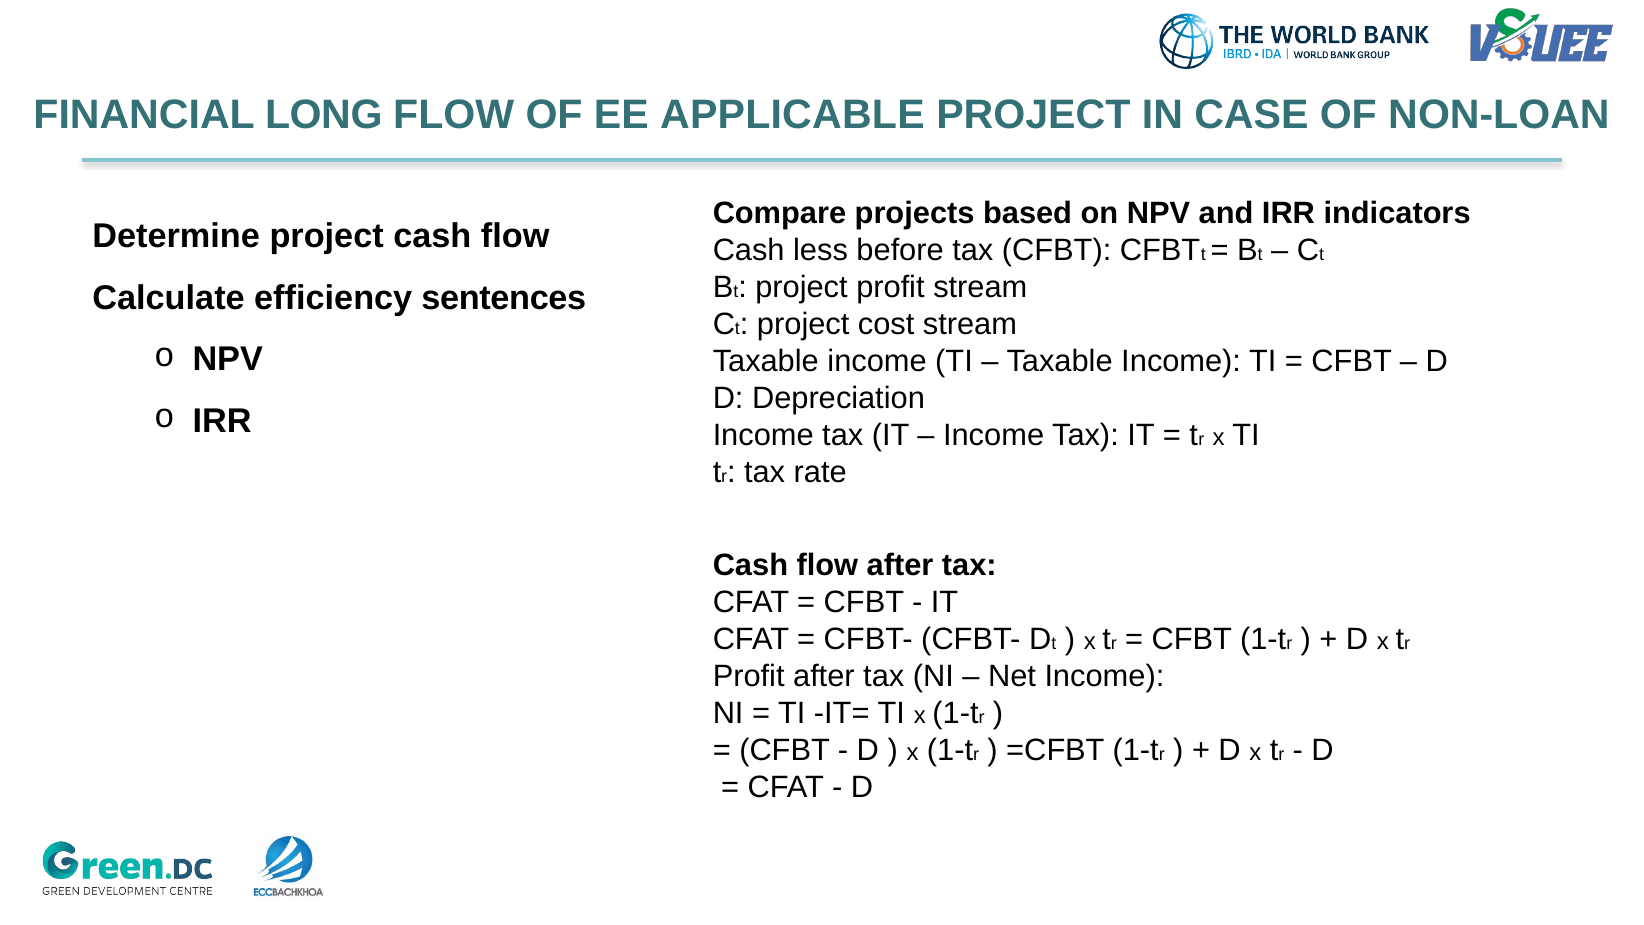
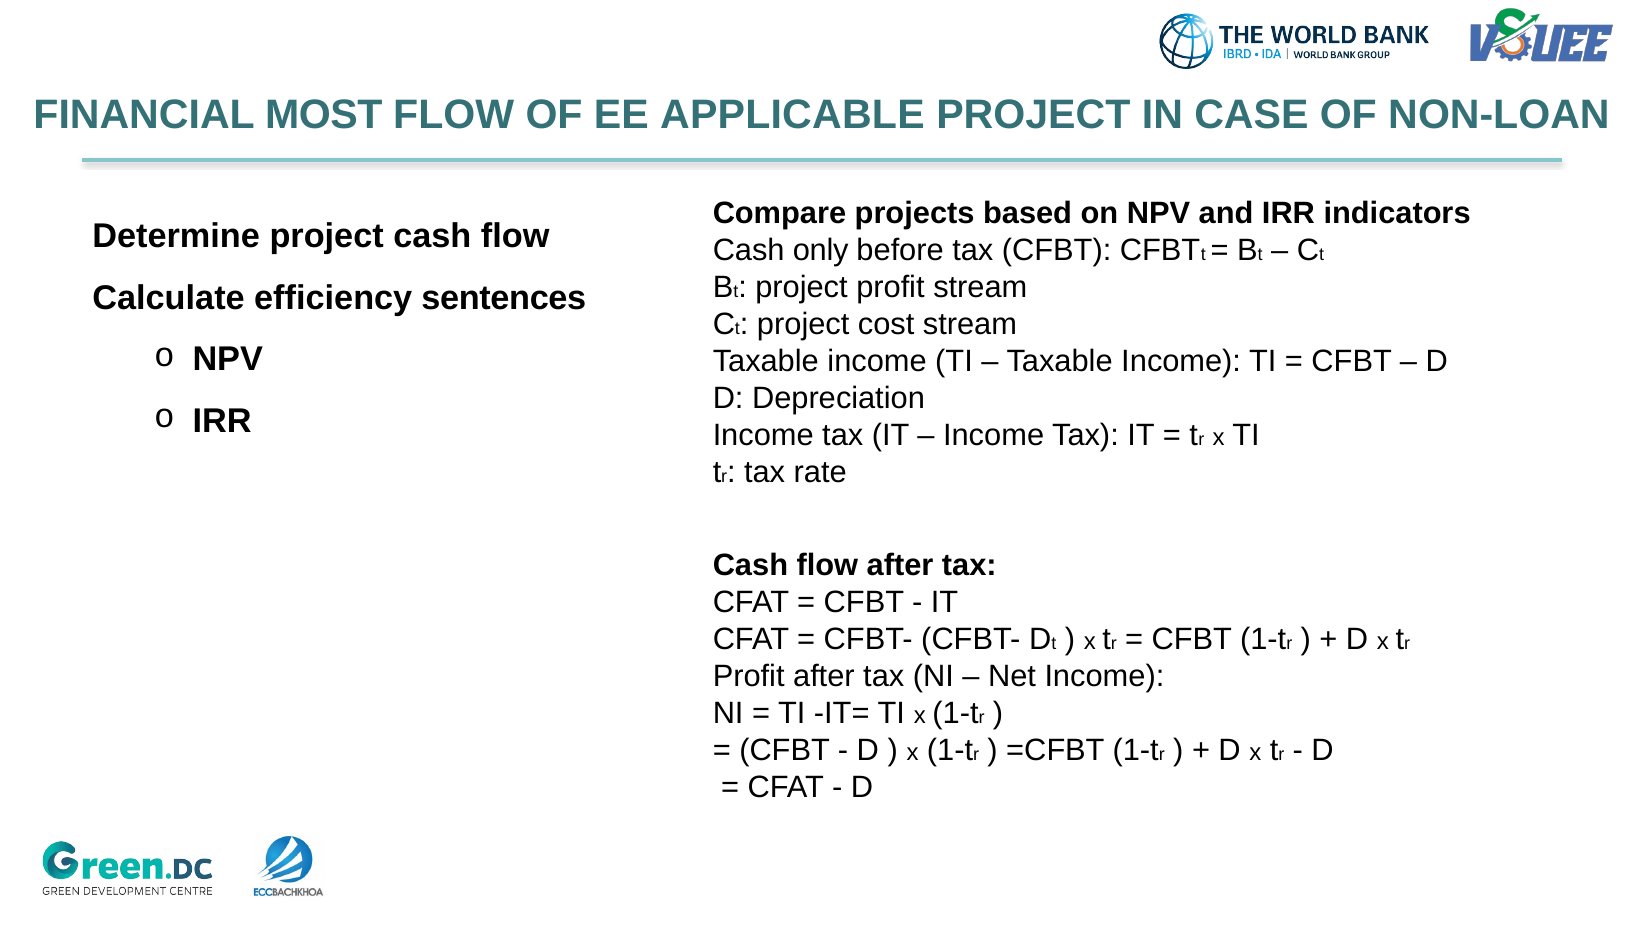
LONG: LONG -> MOST (324, 115)
less: less -> only (821, 250)
